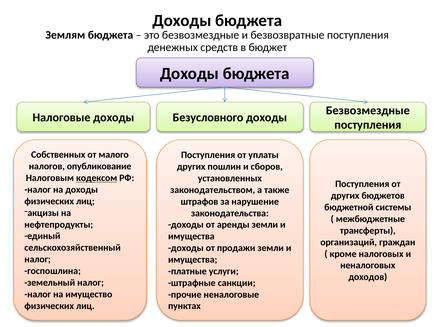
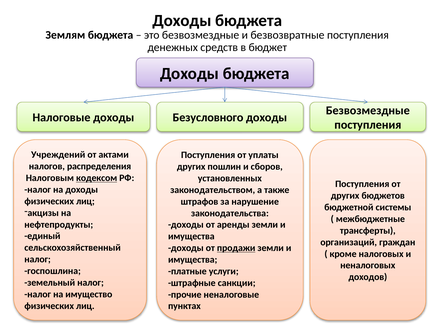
Собственных: Собственных -> Учреждений (58, 155)
малого: малого -> актами (114, 155)
опубликование: опубликование -> распределения (99, 166)
продажи underline: none -> present (236, 248)
